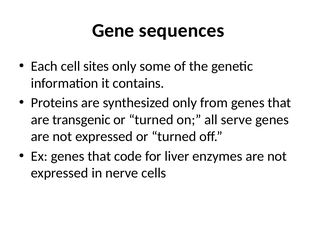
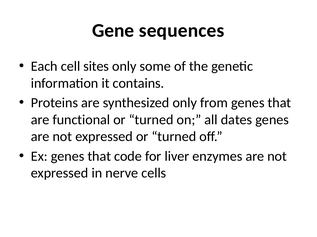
transgenic: transgenic -> functional (81, 120)
serve: serve -> dates (237, 120)
